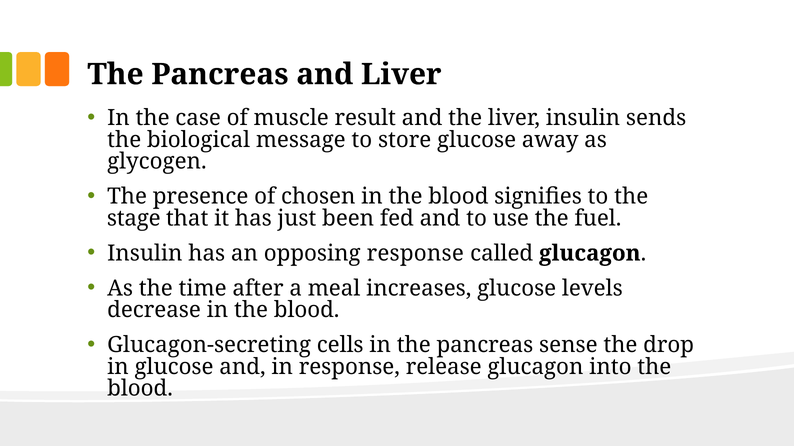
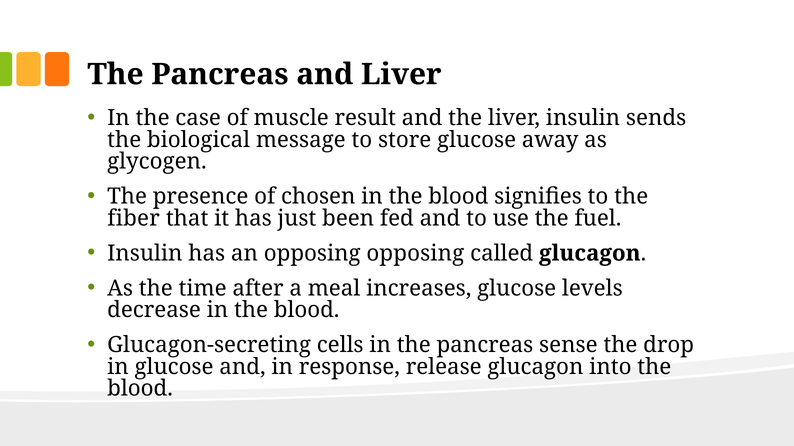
stage: stage -> fiber (134, 219)
opposing response: response -> opposing (415, 254)
